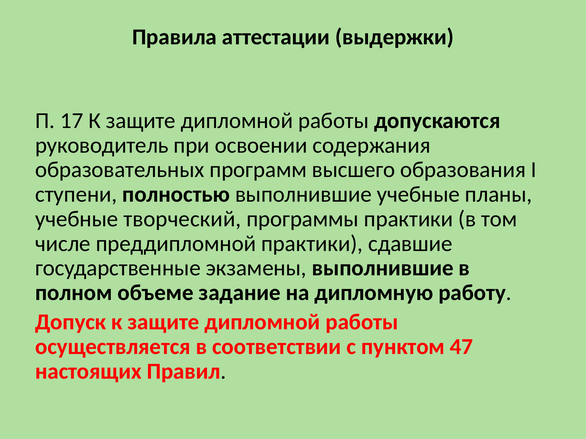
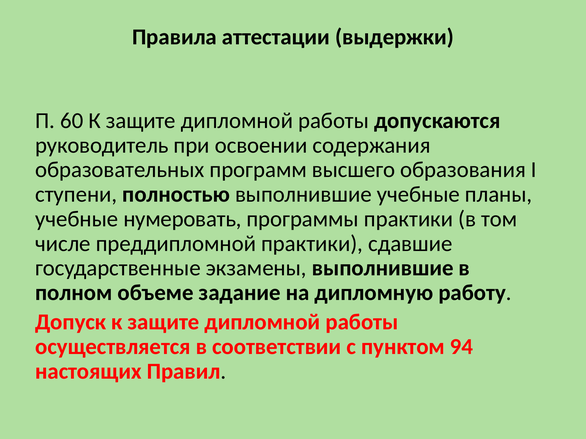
17: 17 -> 60 (72, 121)
творческий: творческий -> нумеровать (182, 219)
47: 47 -> 94 (462, 347)
